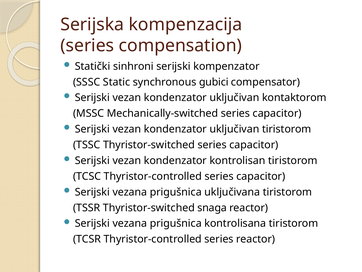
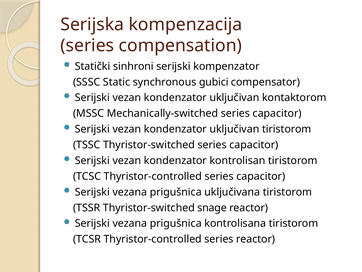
snaga: snaga -> snage (212, 207)
